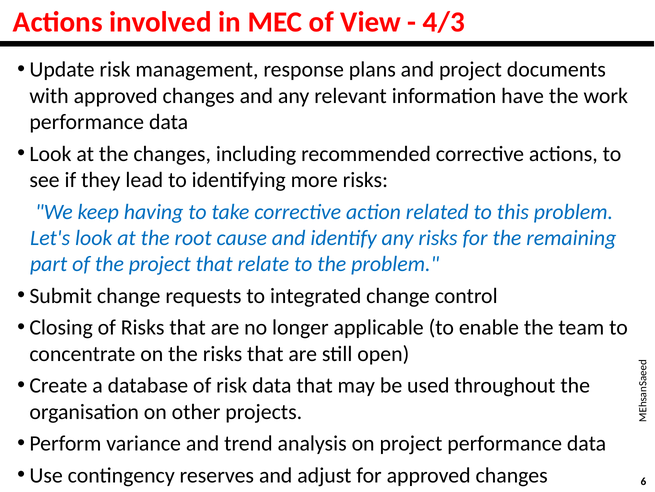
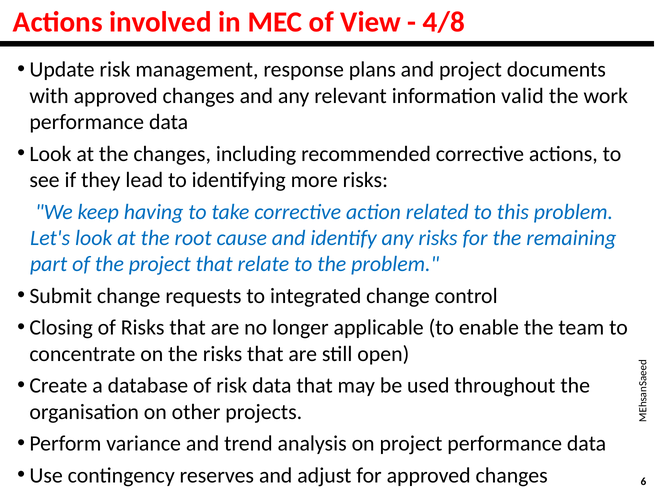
4/3: 4/3 -> 4/8 (444, 22)
have: have -> valid (522, 96)
